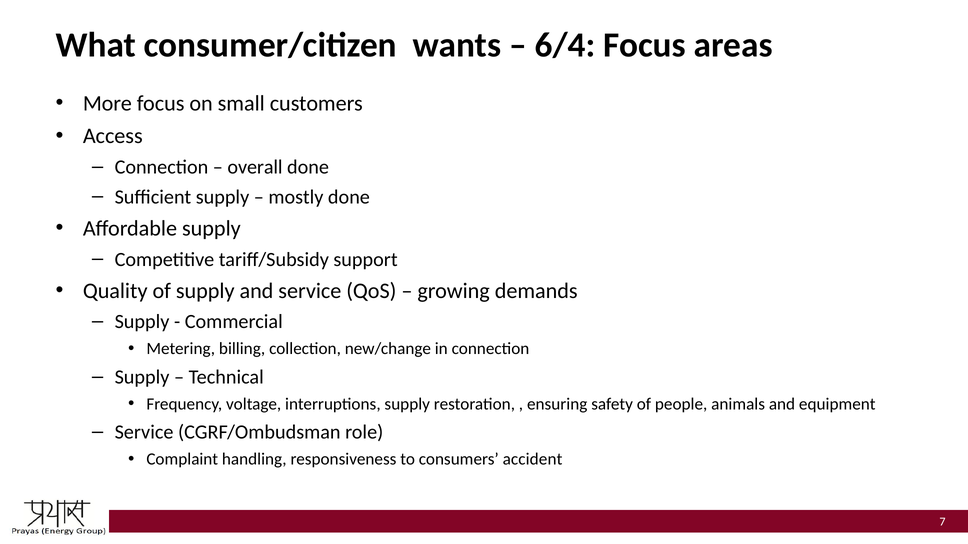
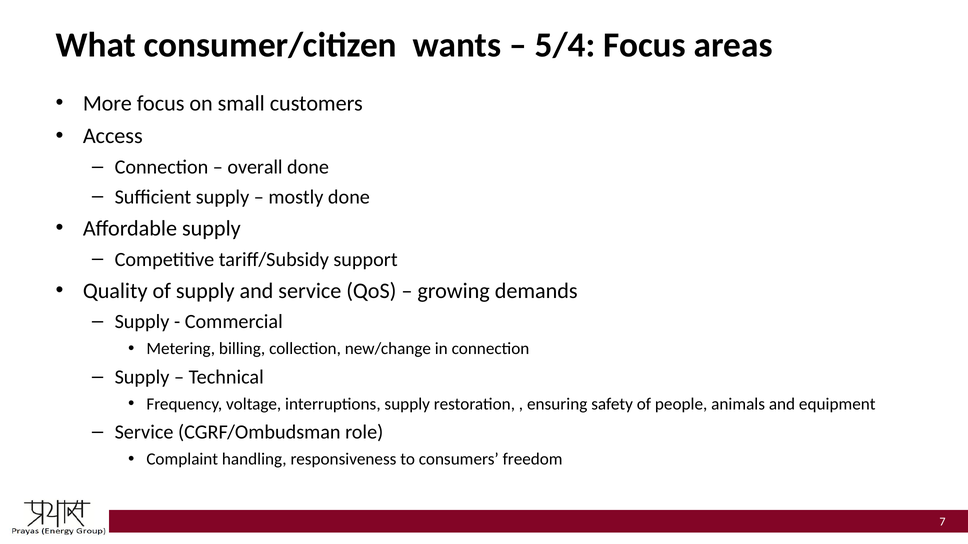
6/4: 6/4 -> 5/4 (565, 45)
accident: accident -> freedom (533, 460)
